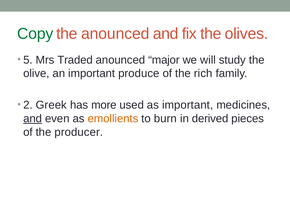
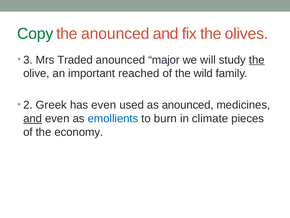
5: 5 -> 3 (28, 60)
the underline: none -> present (257, 60)
produce: produce -> reached (139, 73)
rich: rich -> wild (203, 73)
has more: more -> even (104, 105)
as important: important -> anounced (188, 105)
emollients colour: orange -> blue (113, 118)
derived: derived -> climate (210, 118)
producer: producer -> economy (79, 132)
